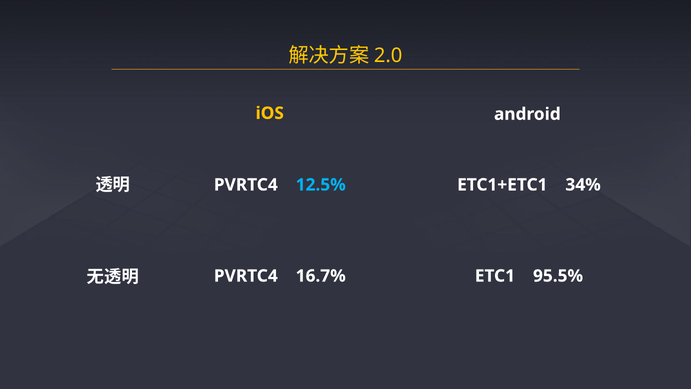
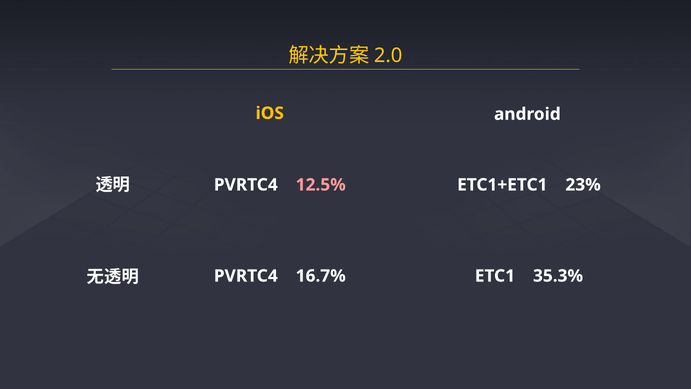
12.5% colour: light blue -> pink (321, 185)
34%: 34% -> 23% (583, 185)
95.5%: 95.5% -> 35.3% (558, 276)
